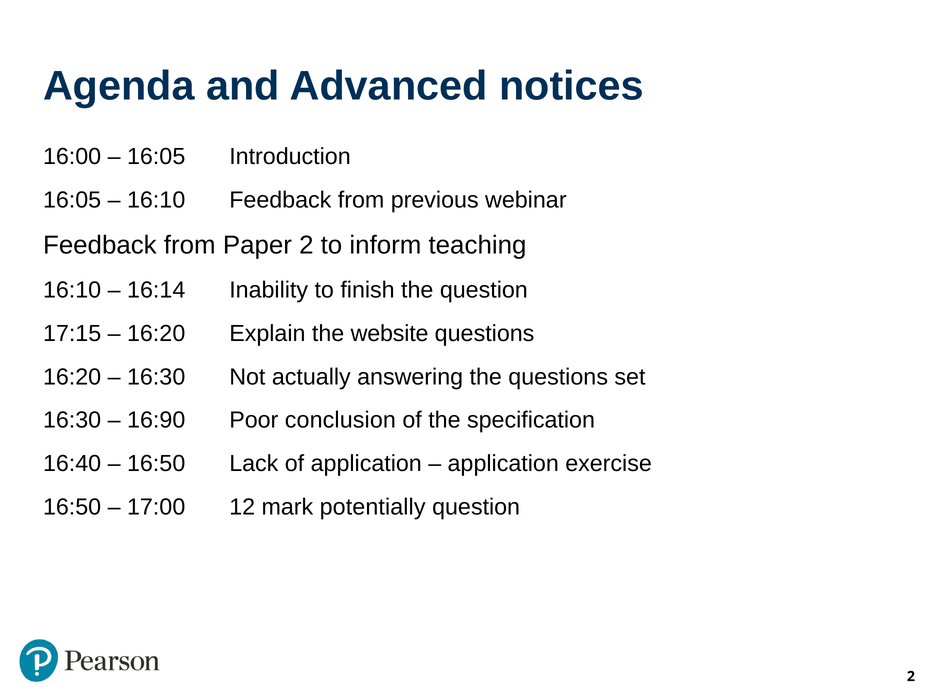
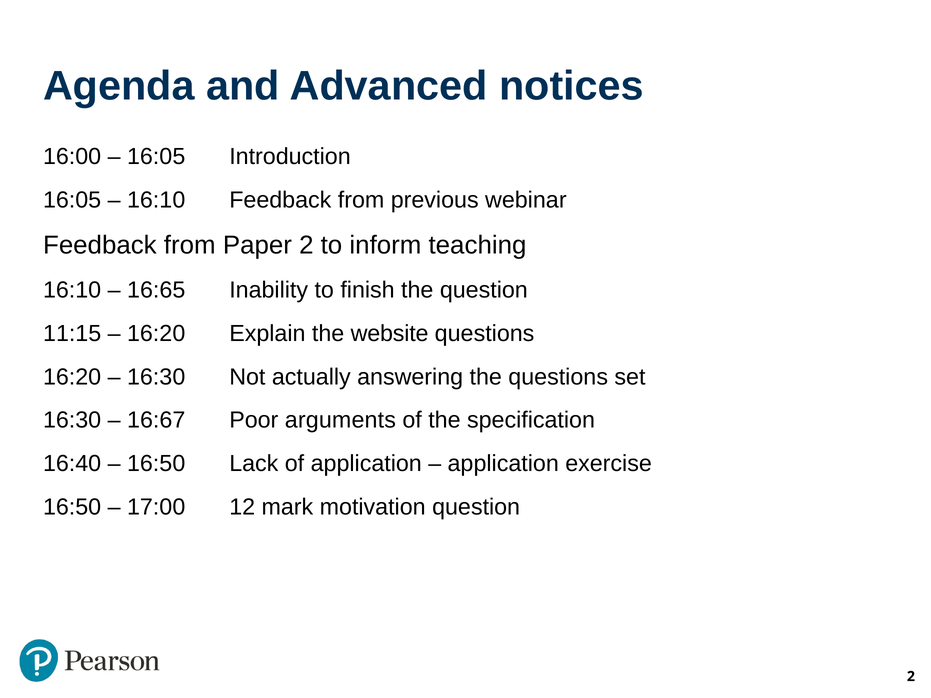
16:14: 16:14 -> 16:65 (156, 290)
17:15: 17:15 -> 11:15 (72, 334)
16:90: 16:90 -> 16:67 (156, 420)
conclusion: conclusion -> arguments (340, 420)
potentially: potentially -> motivation (373, 507)
